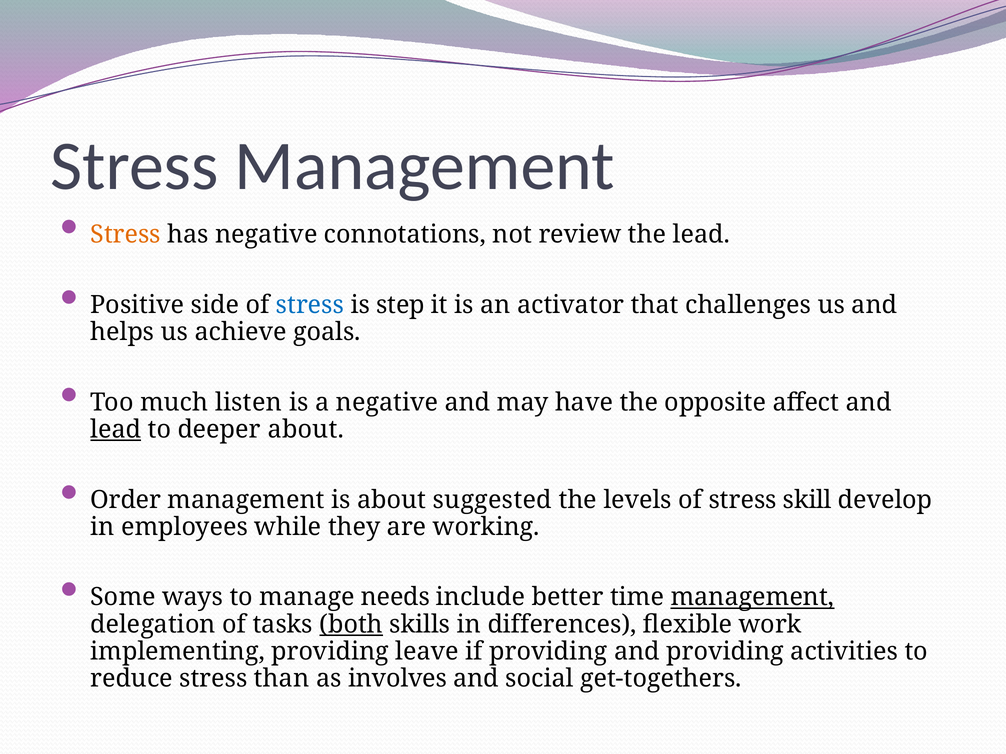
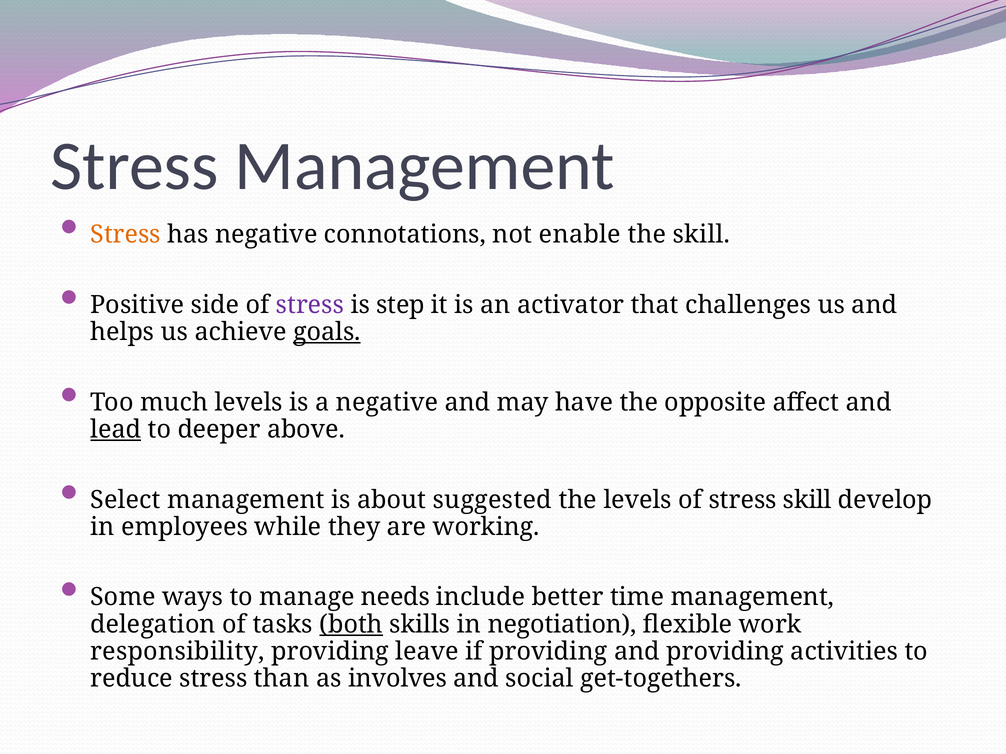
review: review -> enable (580, 235)
the lead: lead -> skill (701, 235)
stress colour: blue -> purple (310, 305)
goals underline: none -> present (327, 332)
much listen: listen -> levels (249, 403)
deeper about: about -> above (306, 430)
Order: Order -> Select (125, 500)
management underline: present -> none (752, 598)
differences: differences -> negotiation (562, 625)
implementing: implementing -> responsibility (177, 652)
